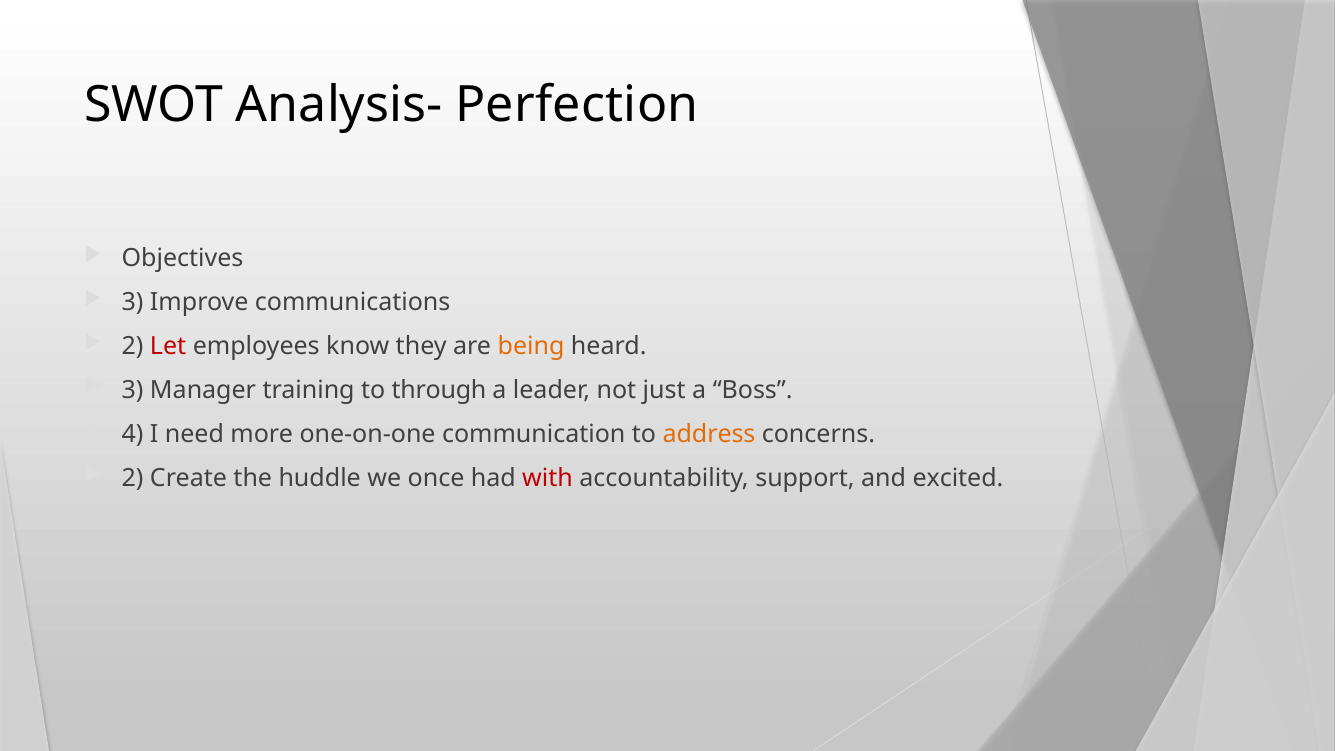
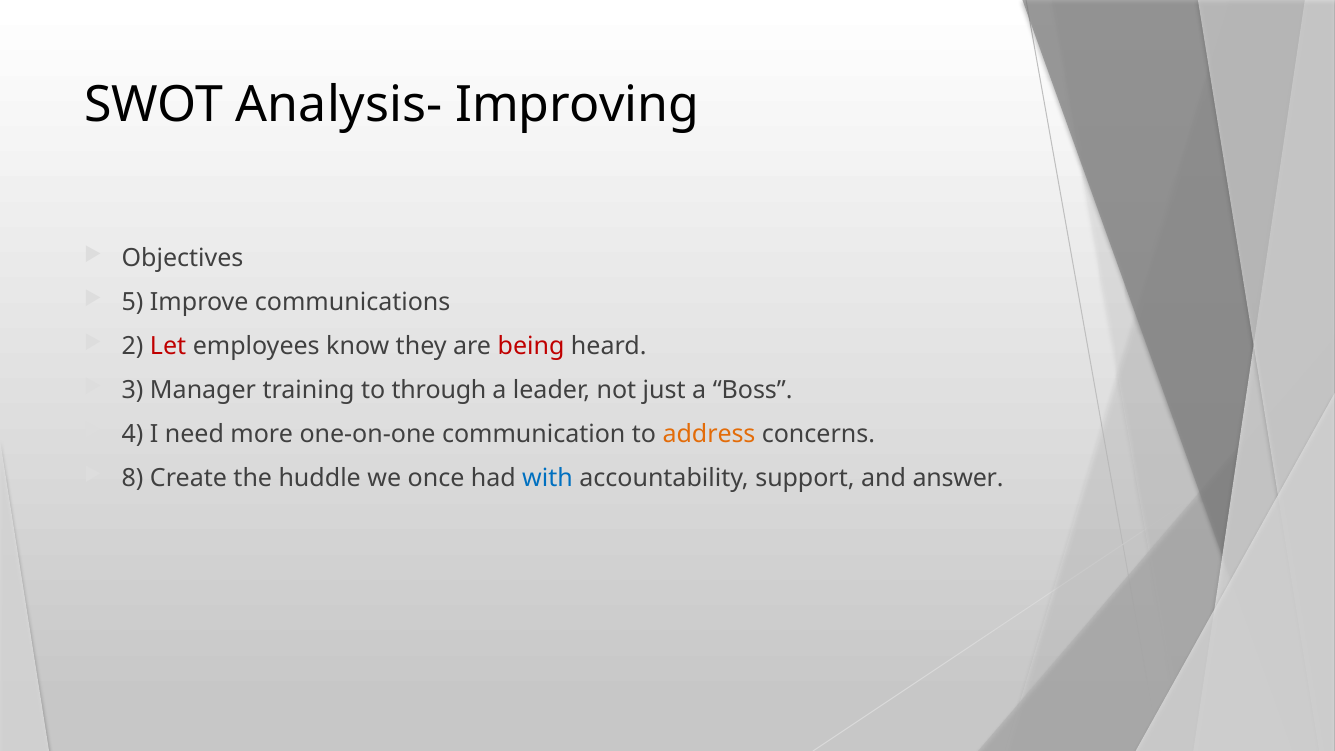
Perfection: Perfection -> Improving (577, 105)
3: 3 -> 5 (133, 302)
being colour: orange -> red (531, 346)
2: 2 -> 8 (133, 478)
with colour: red -> blue (548, 478)
excited: excited -> answer (958, 478)
